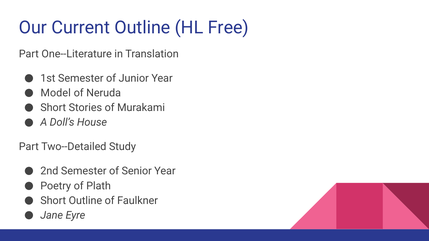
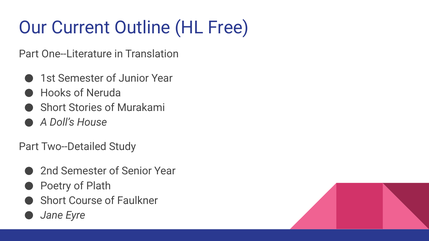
Model: Model -> Hooks (56, 93)
Short Outline: Outline -> Course (85, 201)
